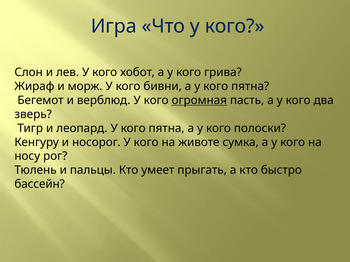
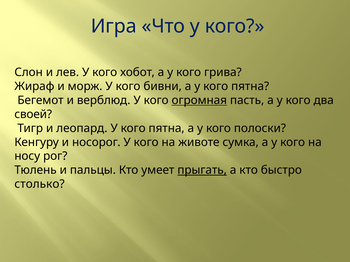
зверь: зверь -> своей (33, 114)
прыгать underline: none -> present (202, 170)
бассейн: бассейн -> столько (39, 184)
